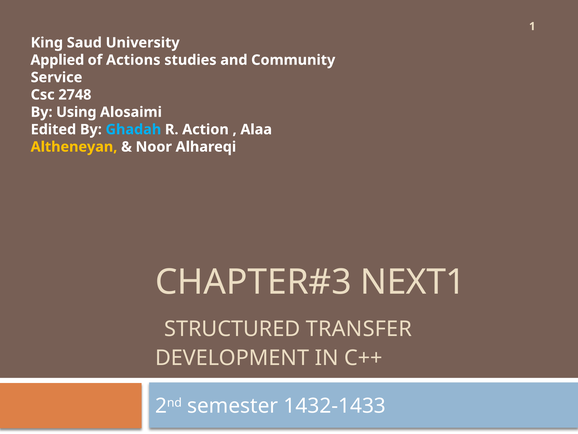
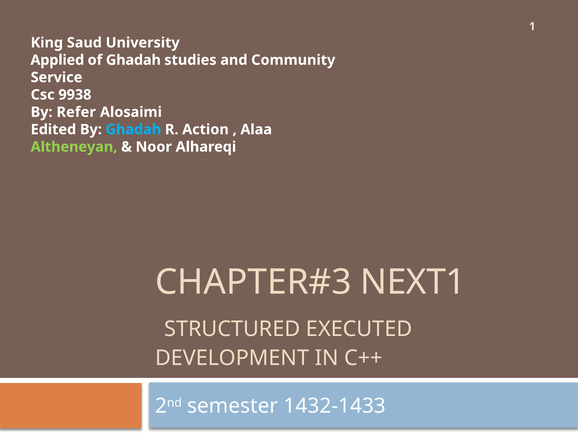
of Actions: Actions -> Ghadah (133, 60)
2748: 2748 -> 9938 (75, 95)
Using: Using -> Refer (76, 112)
Altheneyan colour: yellow -> light green (74, 147)
TRANSFER: TRANSFER -> EXECUTED (359, 329)
